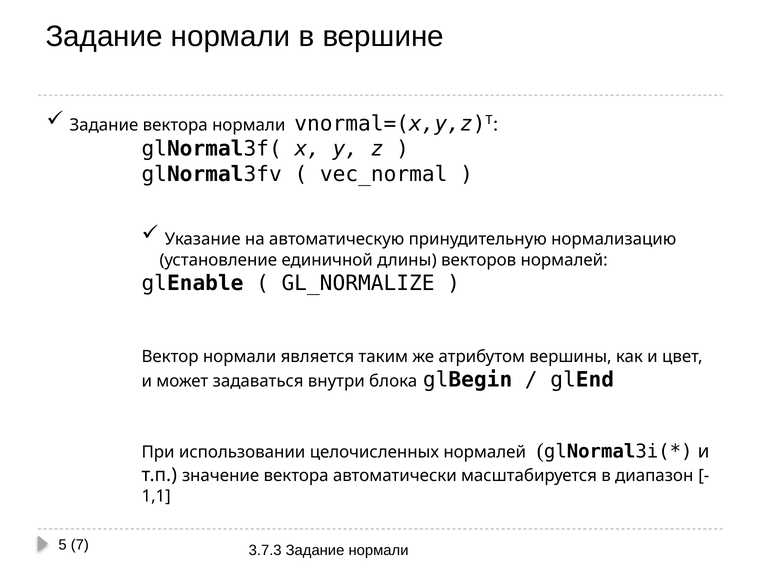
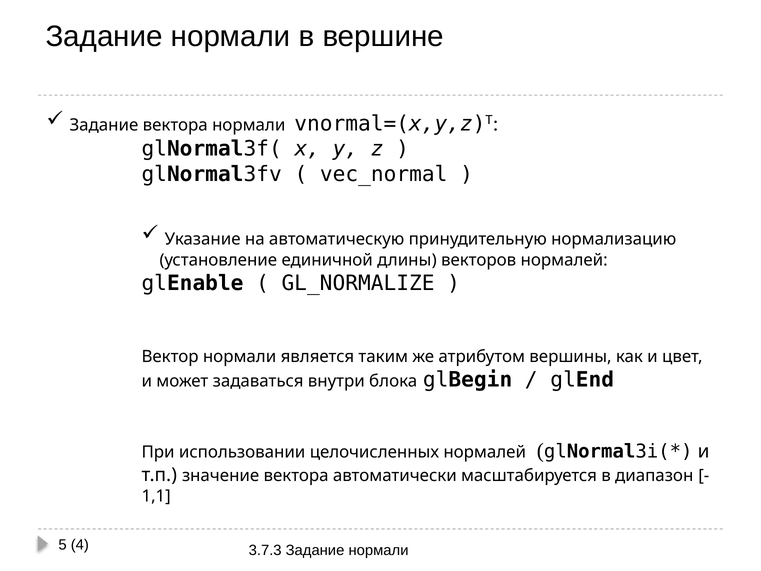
7: 7 -> 4 (80, 545)
